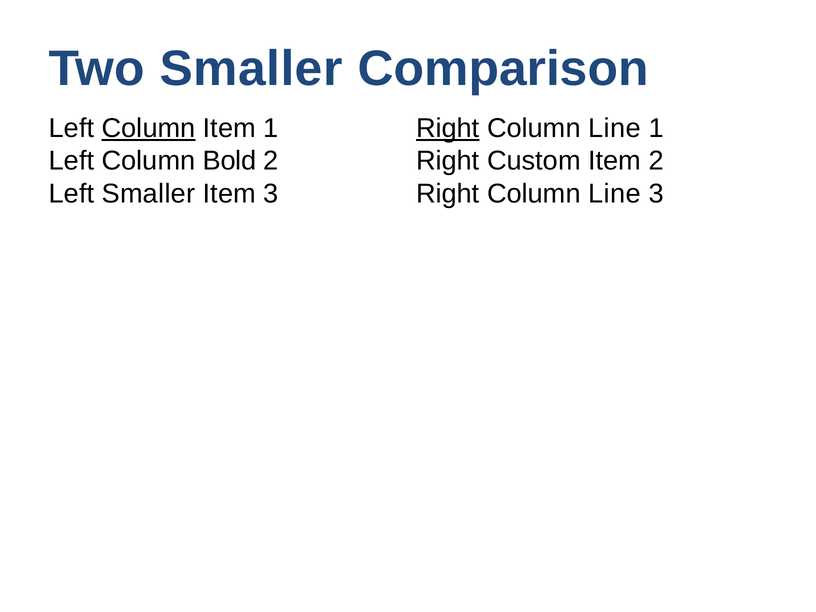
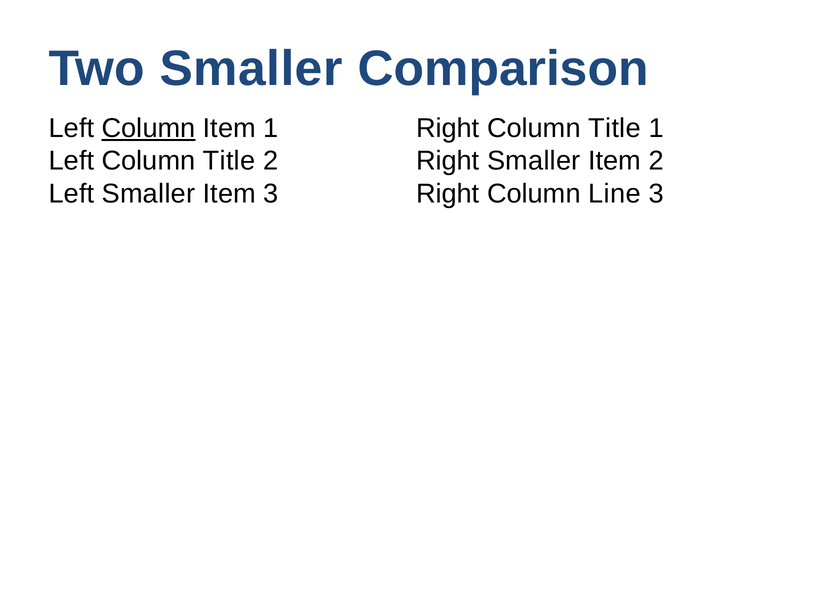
Right underline: present -> none (448, 128)
Line: Line -> Title (615, 128)
Left Column Bold: Bold -> Title (229, 161)
Right Custom: Custom -> Smaller (534, 161)
